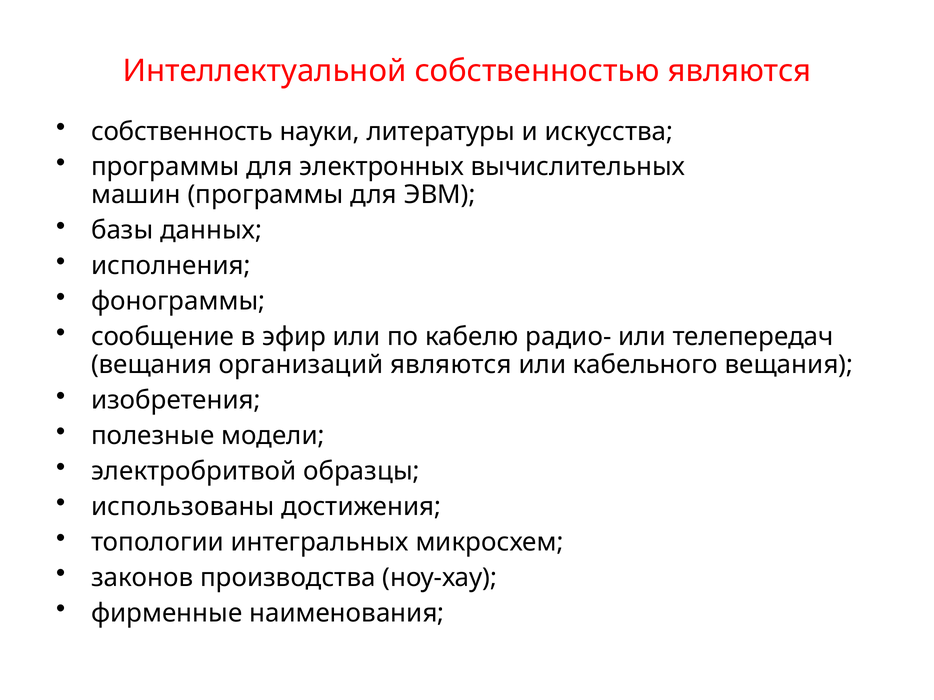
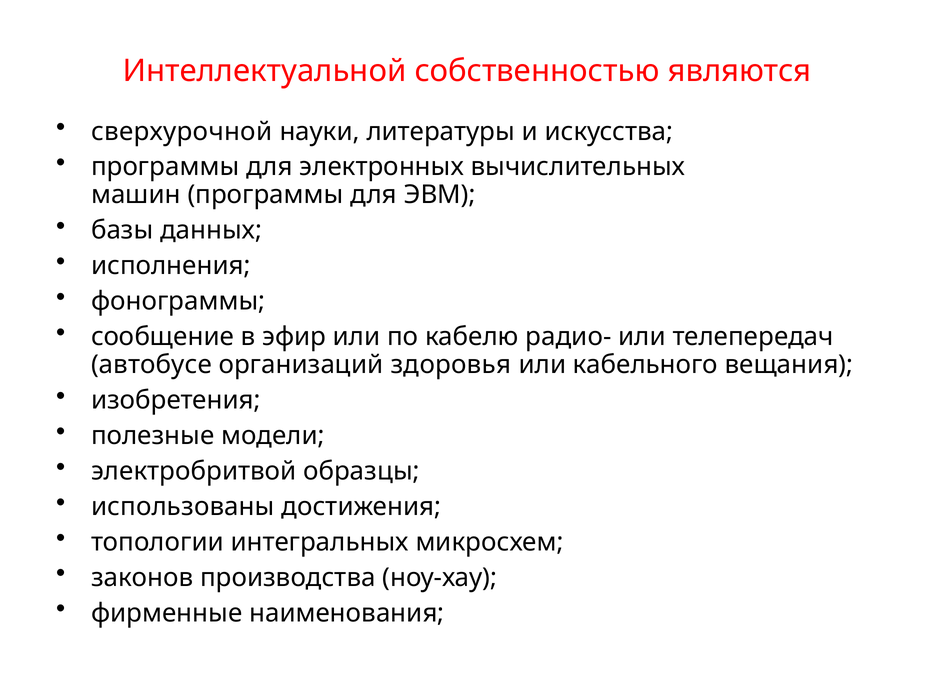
собственность: собственность -> сверхурочной (182, 132)
вещания: вещания -> автобусе (152, 365)
организаций являются: являются -> здоровья (451, 365)
